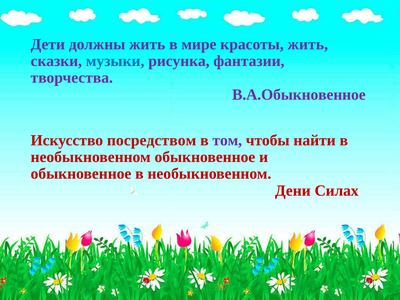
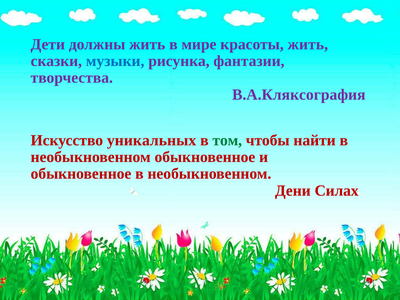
В.А.Обыкновенное: В.А.Обыкновенное -> В.А.Кляксография (299, 95)
посредством: посредством -> уникальных (152, 140)
том colour: purple -> green (227, 140)
